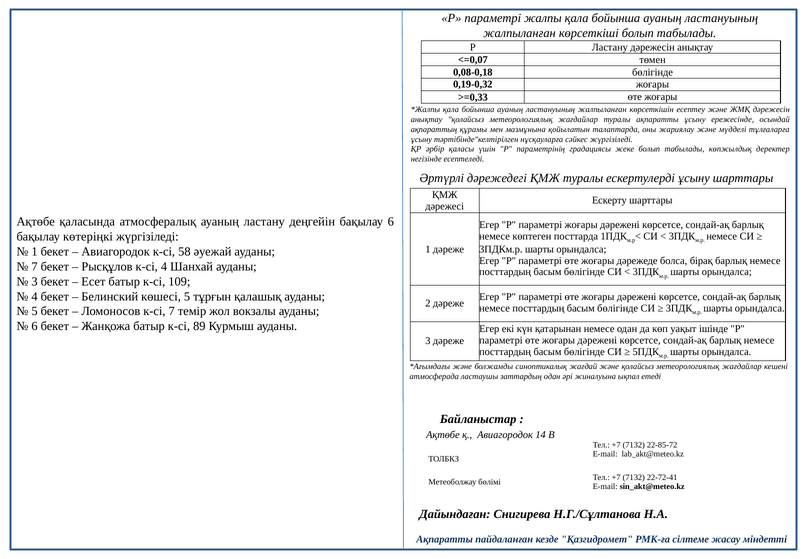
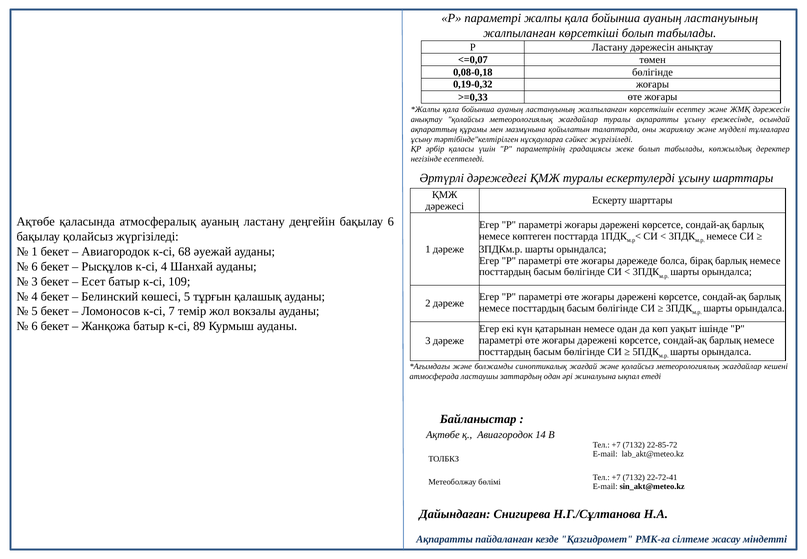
бақылау көтеріңкі: көтеріңкі -> қолайсыз (88, 237)
58: 58 -> 68 (184, 252)
7: 7 -> 6 (35, 266)
